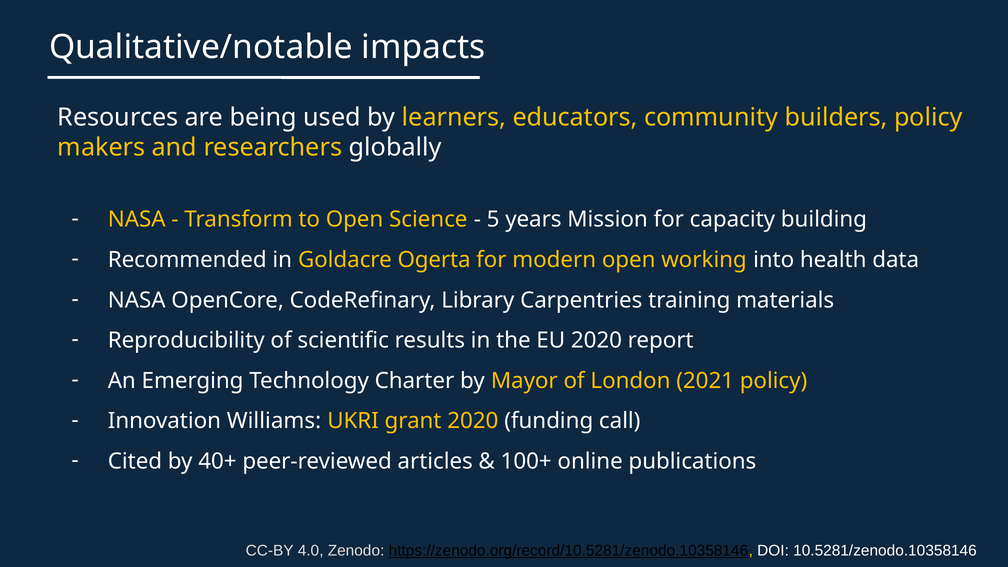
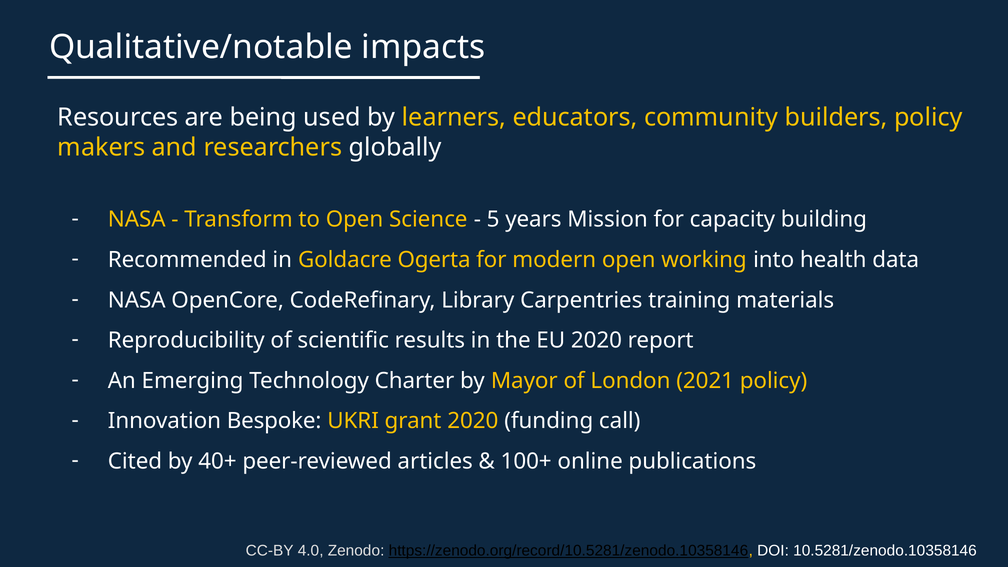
Williams: Williams -> Bespoke (274, 421)
